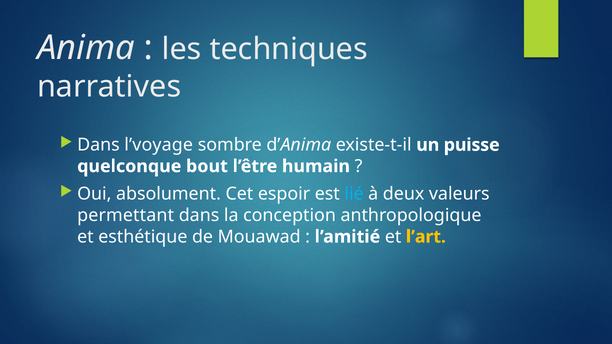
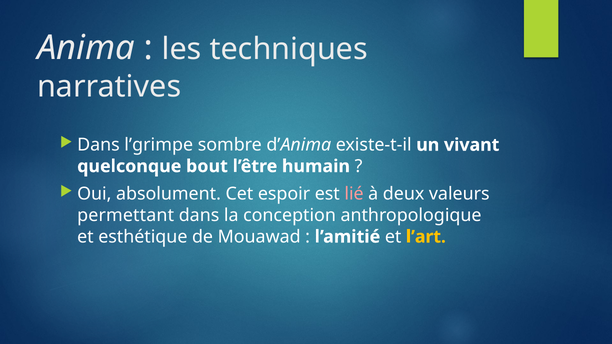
l’voyage: l’voyage -> l’grimpe (159, 145)
puisse: puisse -> vivant (472, 145)
lié colour: light blue -> pink (354, 194)
